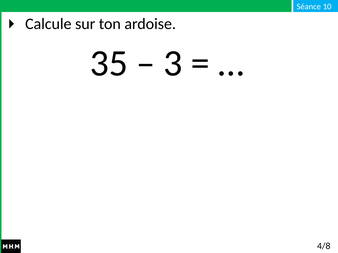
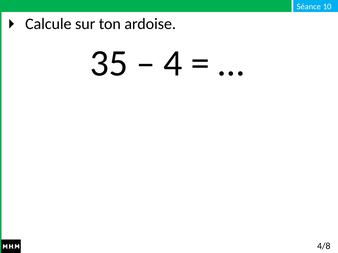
3: 3 -> 4 (173, 63)
